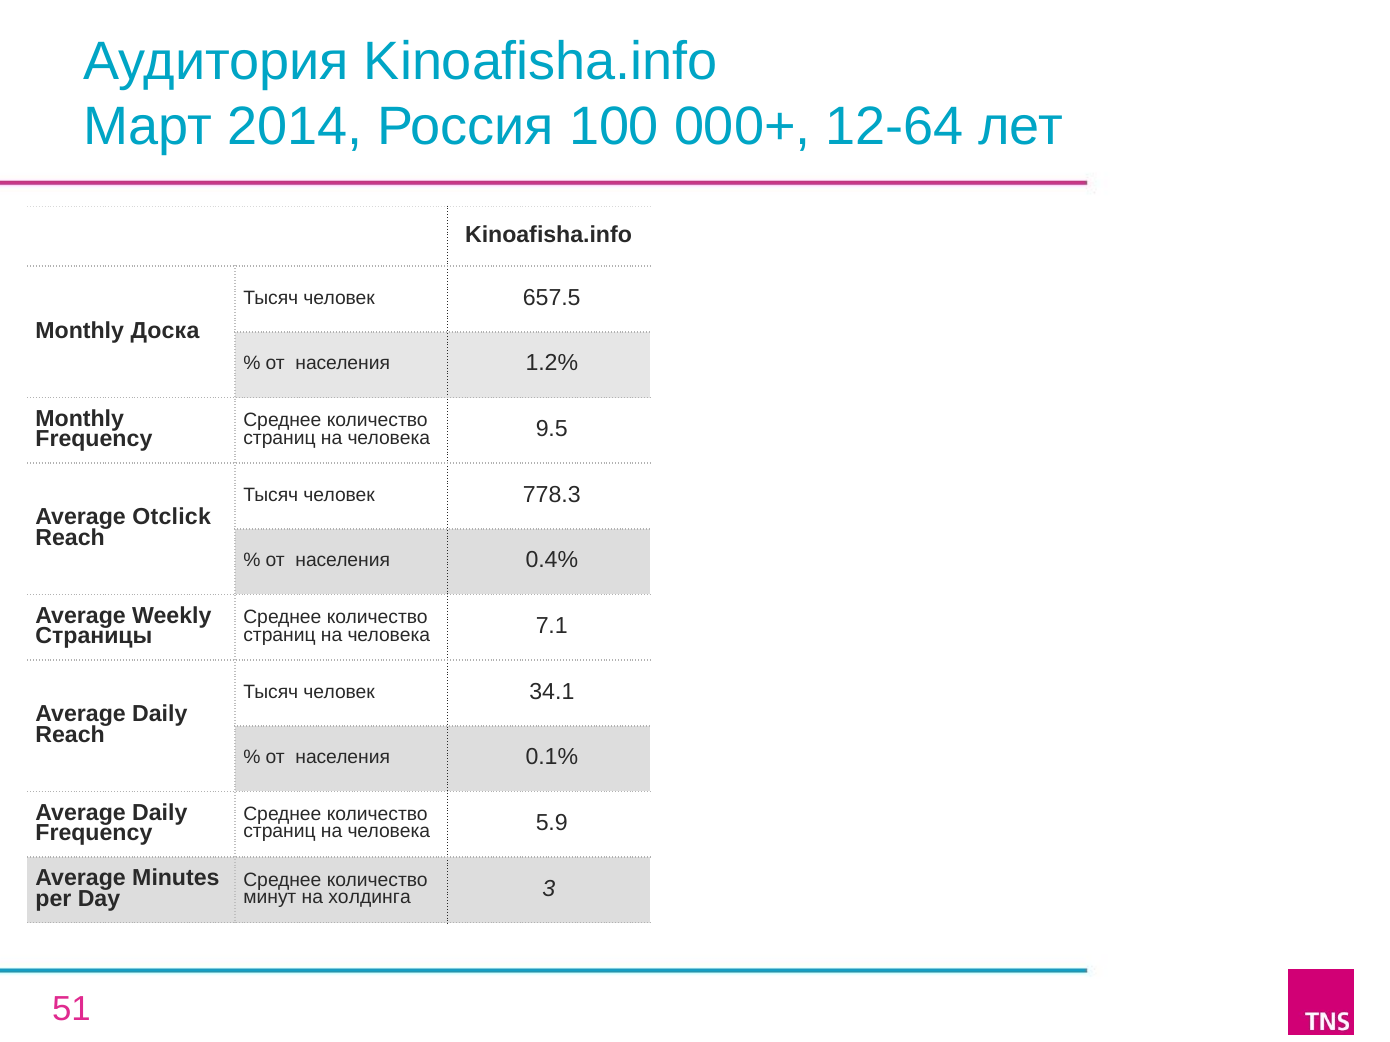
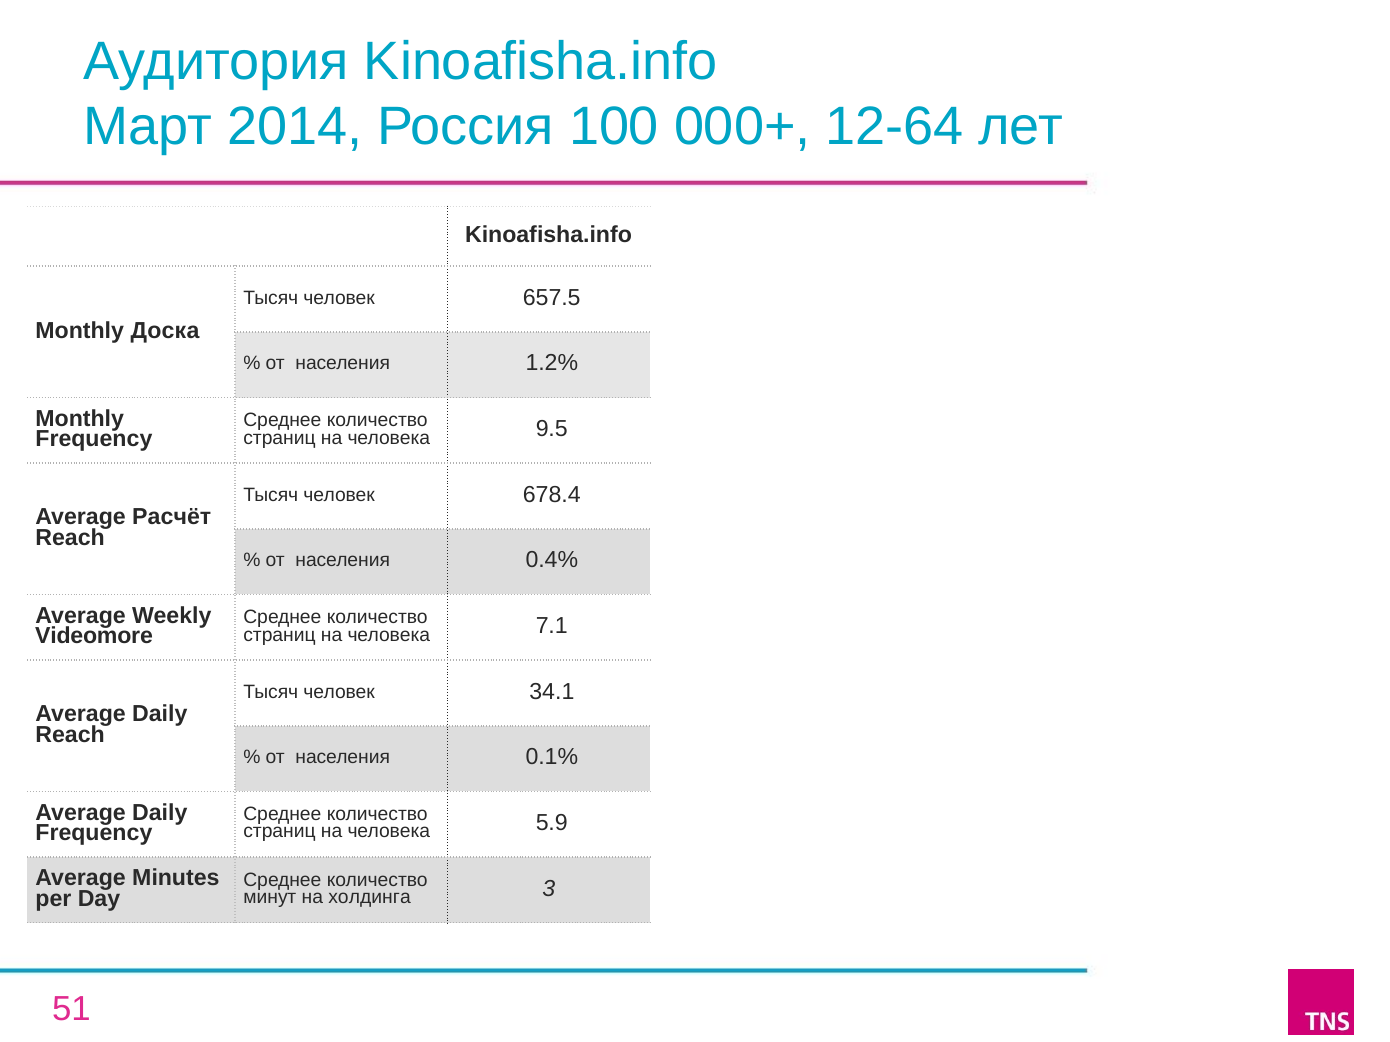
778.3: 778.3 -> 678.4 (552, 495)
Otclick: Otclick -> Расчёт (172, 517)
Страницы: Страницы -> Videomore (94, 637)
